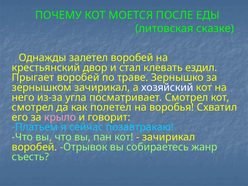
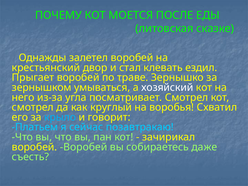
зернышком зачирикал: зачирикал -> умываться (102, 88)
полетел: полетел -> круглый (111, 107)
крыло colour: pink -> light blue (60, 117)
воробей Отрывок: Отрывок -> Воробей (84, 147)
жанр: жанр -> даже (204, 147)
